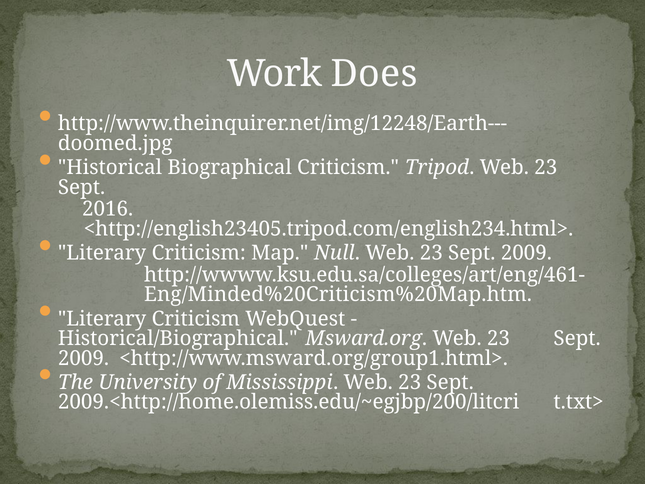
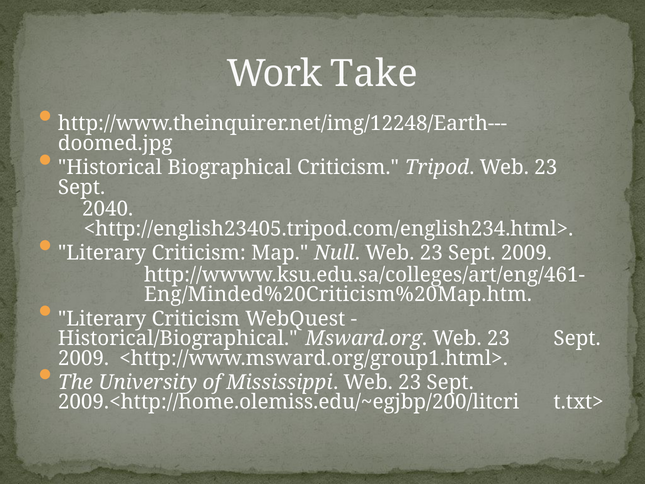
Does: Does -> Take (374, 74)
2016: 2016 -> 2040 (108, 209)
